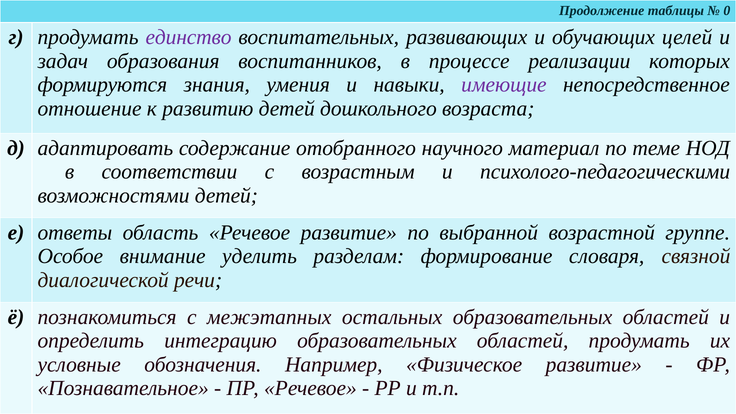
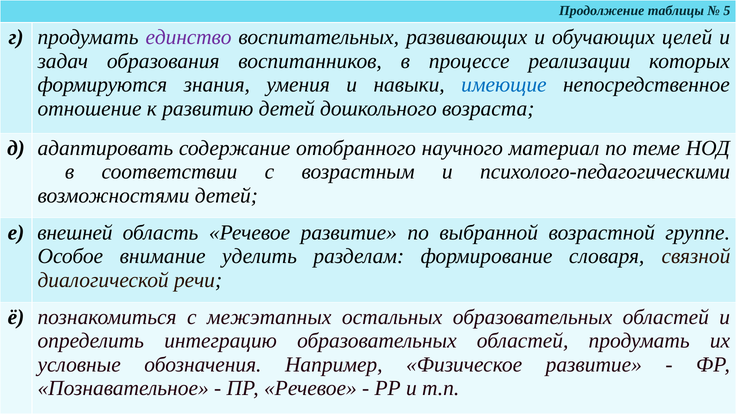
0: 0 -> 5 (727, 11)
имеющие colour: purple -> blue (504, 85)
ответы: ответы -> внешней (75, 233)
